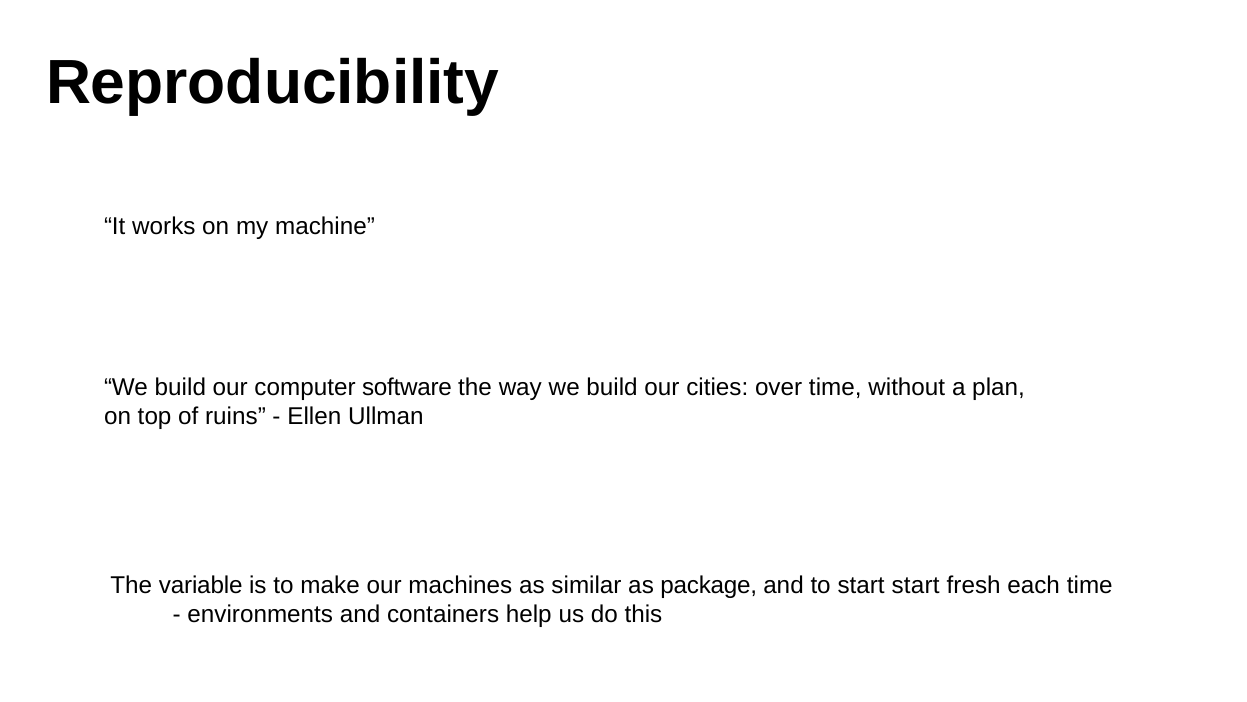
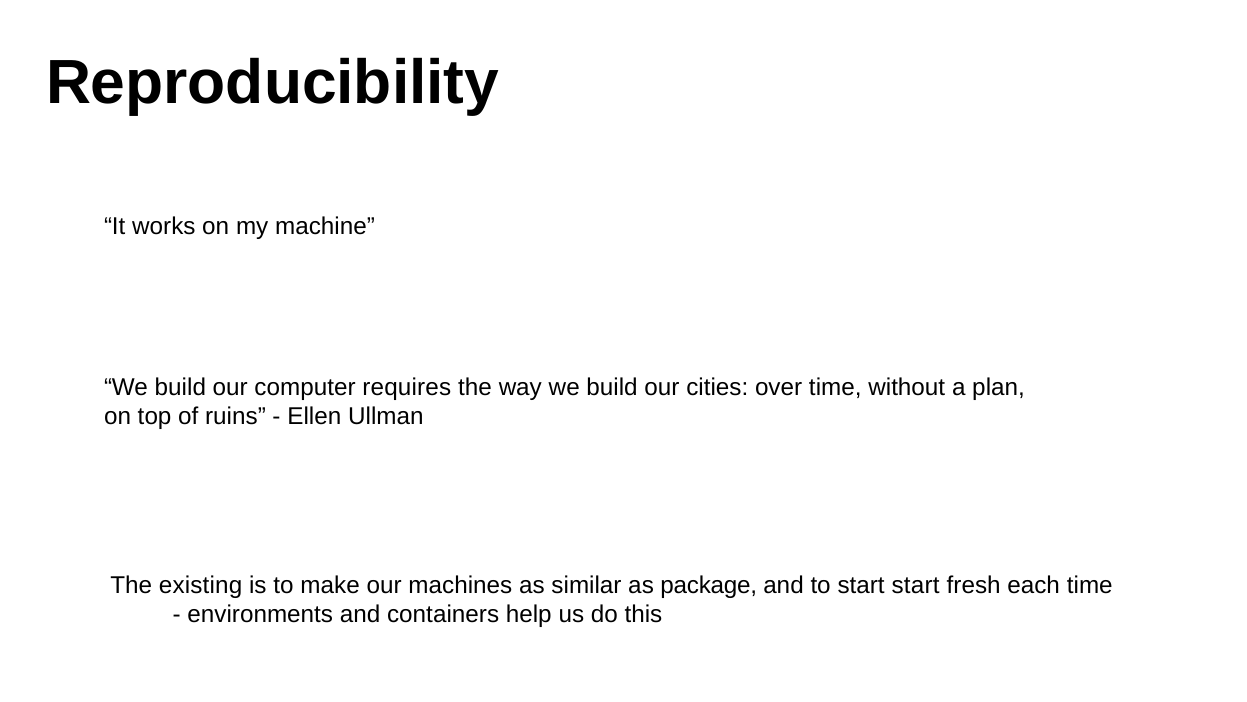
software: software -> requires (407, 387)
variable: variable -> existing (201, 585)
